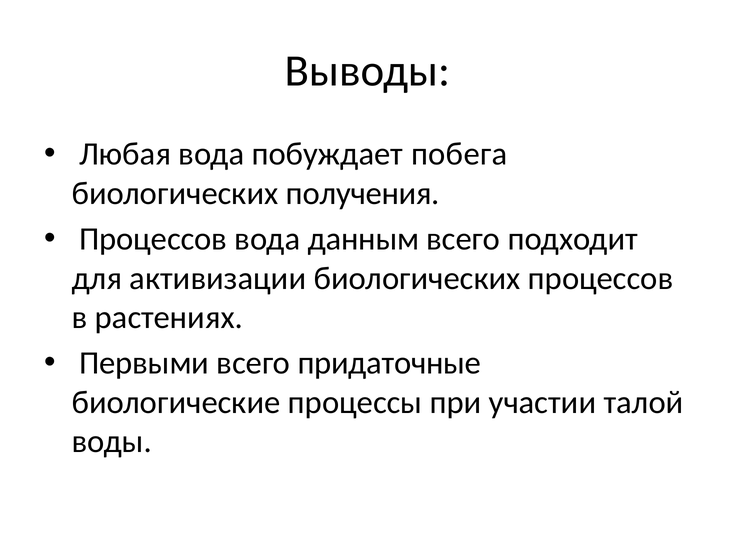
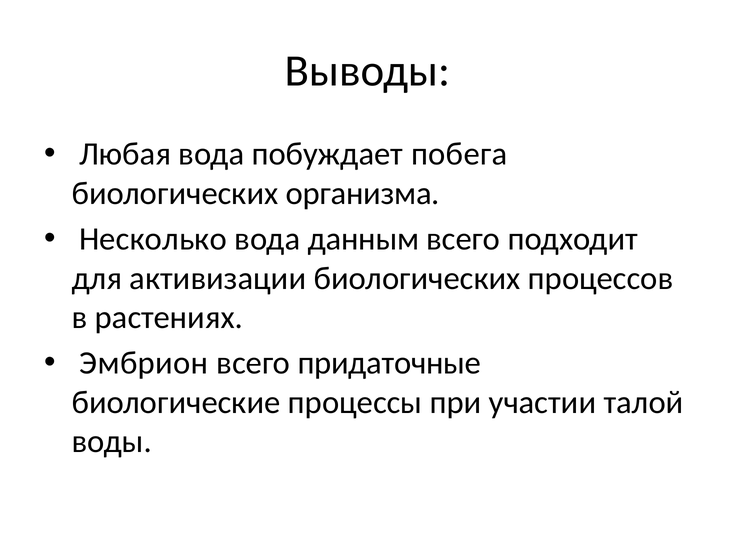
получения: получения -> организма (363, 193)
Процессов: Процессов -> Несколько (153, 239)
Первыми: Первыми -> Эмбрион (144, 363)
